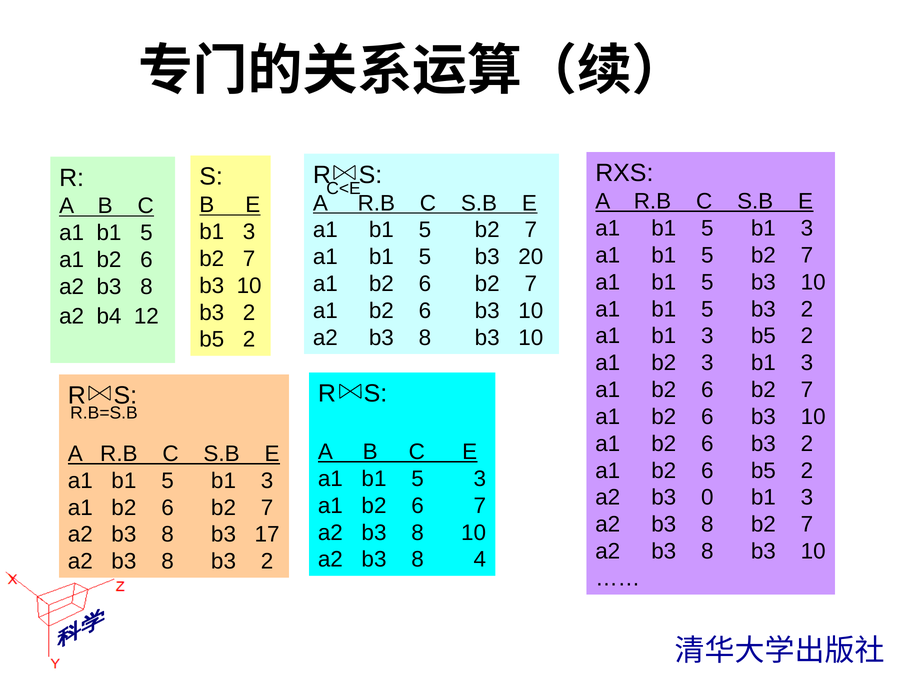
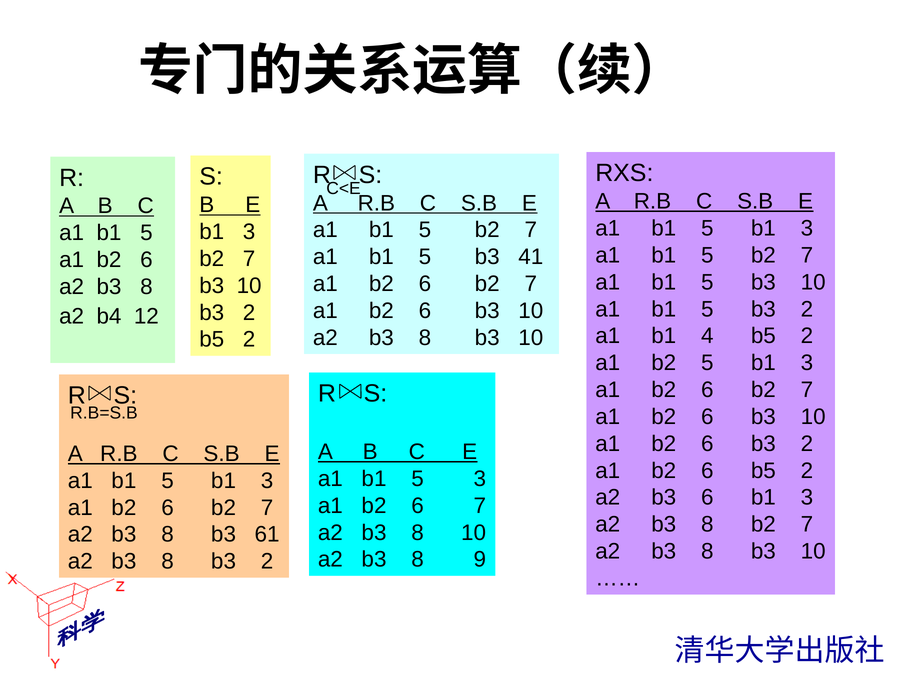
20: 20 -> 41 (531, 257)
a1 b1 3: 3 -> 4 (707, 336)
b2 3: 3 -> 5 (707, 363)
b3 0: 0 -> 6 (707, 498)
17: 17 -> 61 (267, 535)
4: 4 -> 9 (480, 560)
